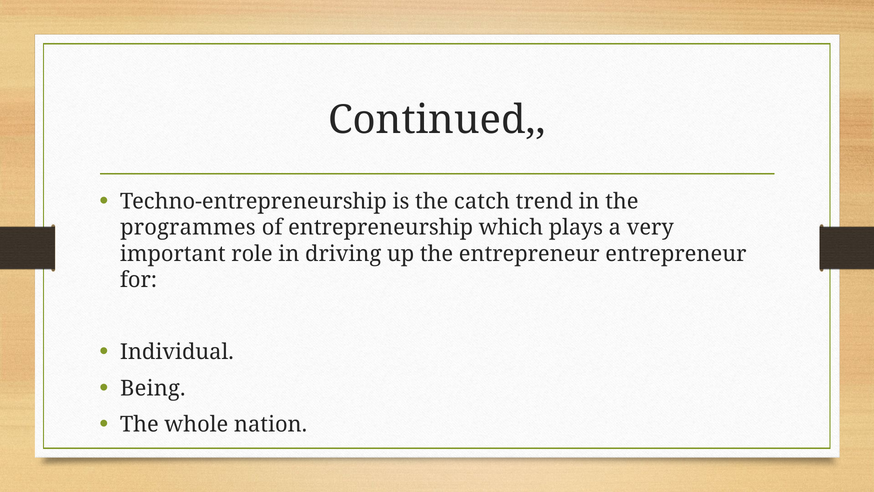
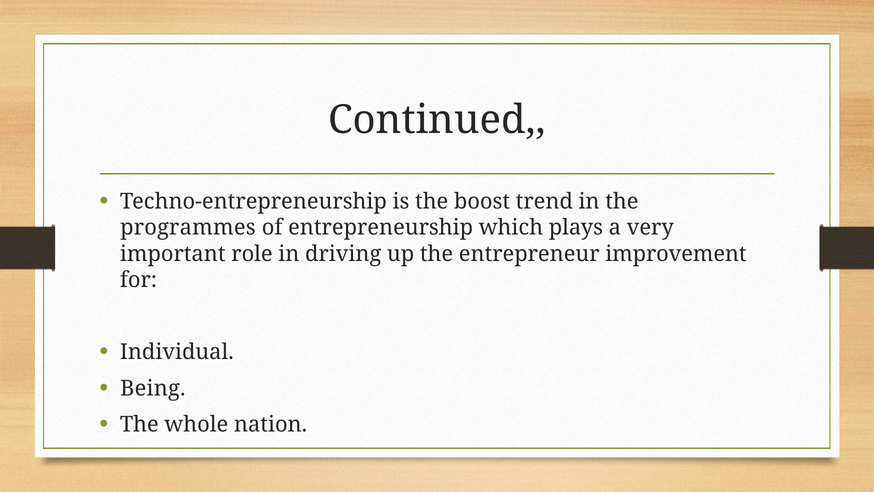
catch: catch -> boost (482, 201)
entrepreneur entrepreneur: entrepreneur -> improvement (676, 254)
